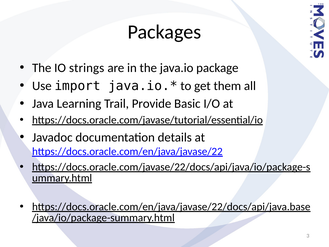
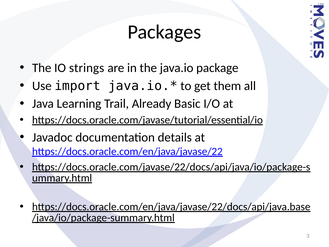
Provide: Provide -> Already (152, 104)
